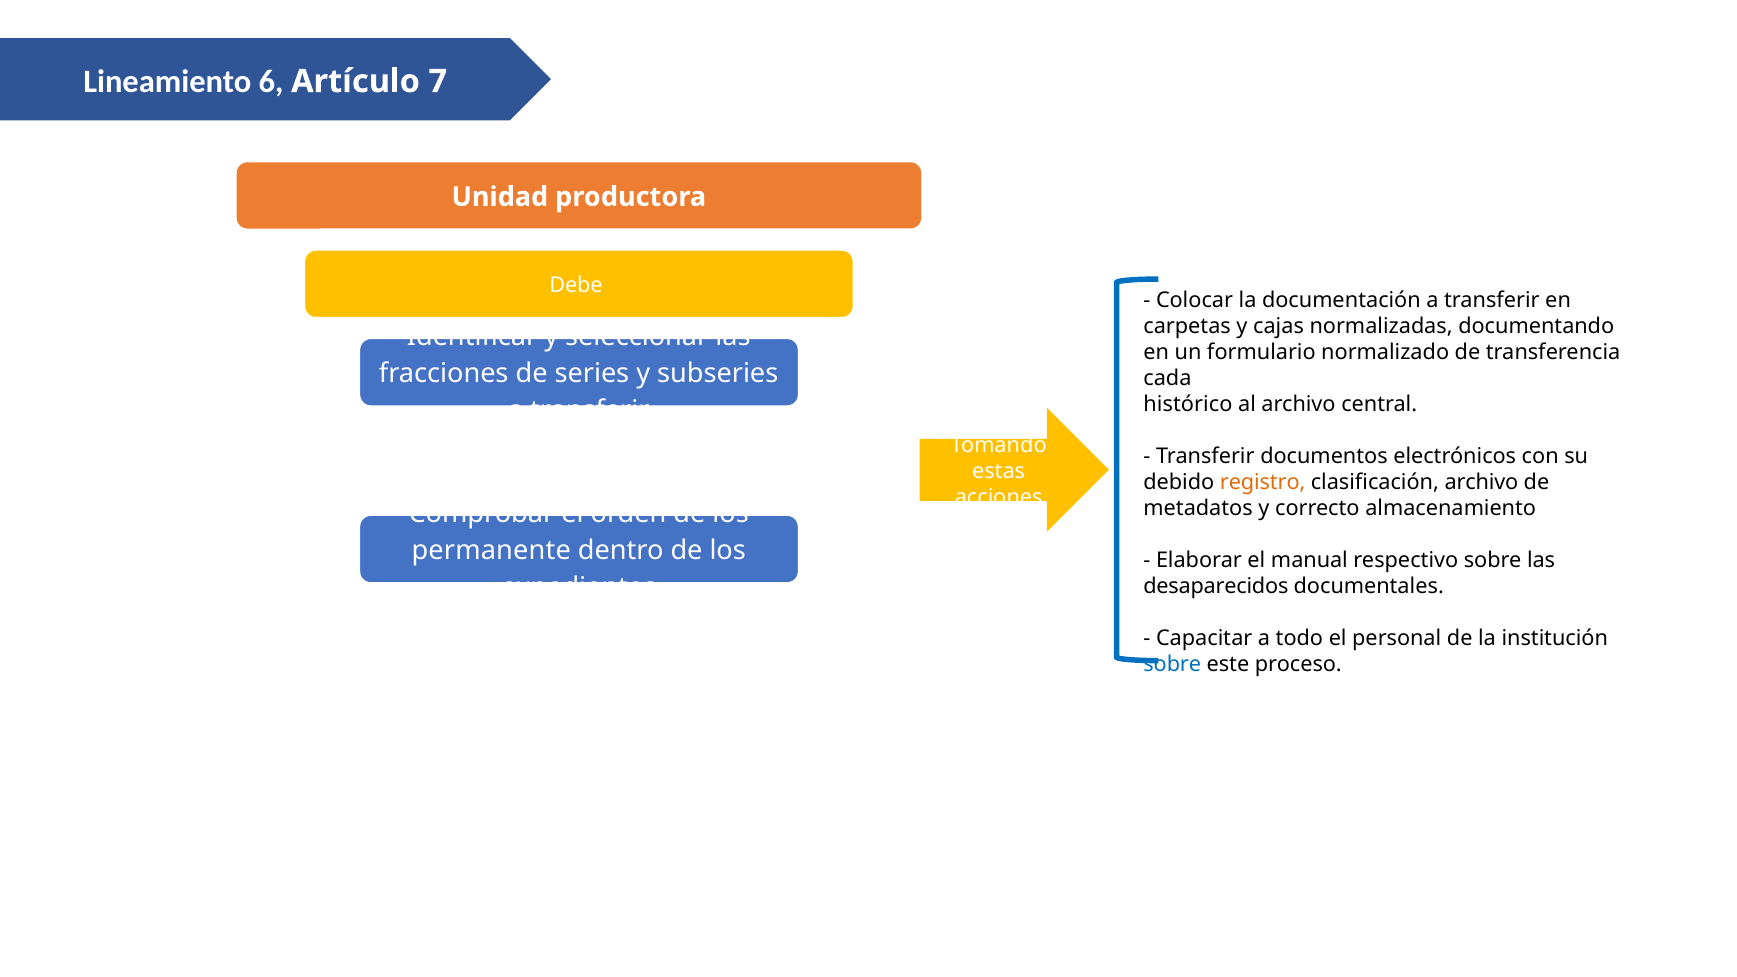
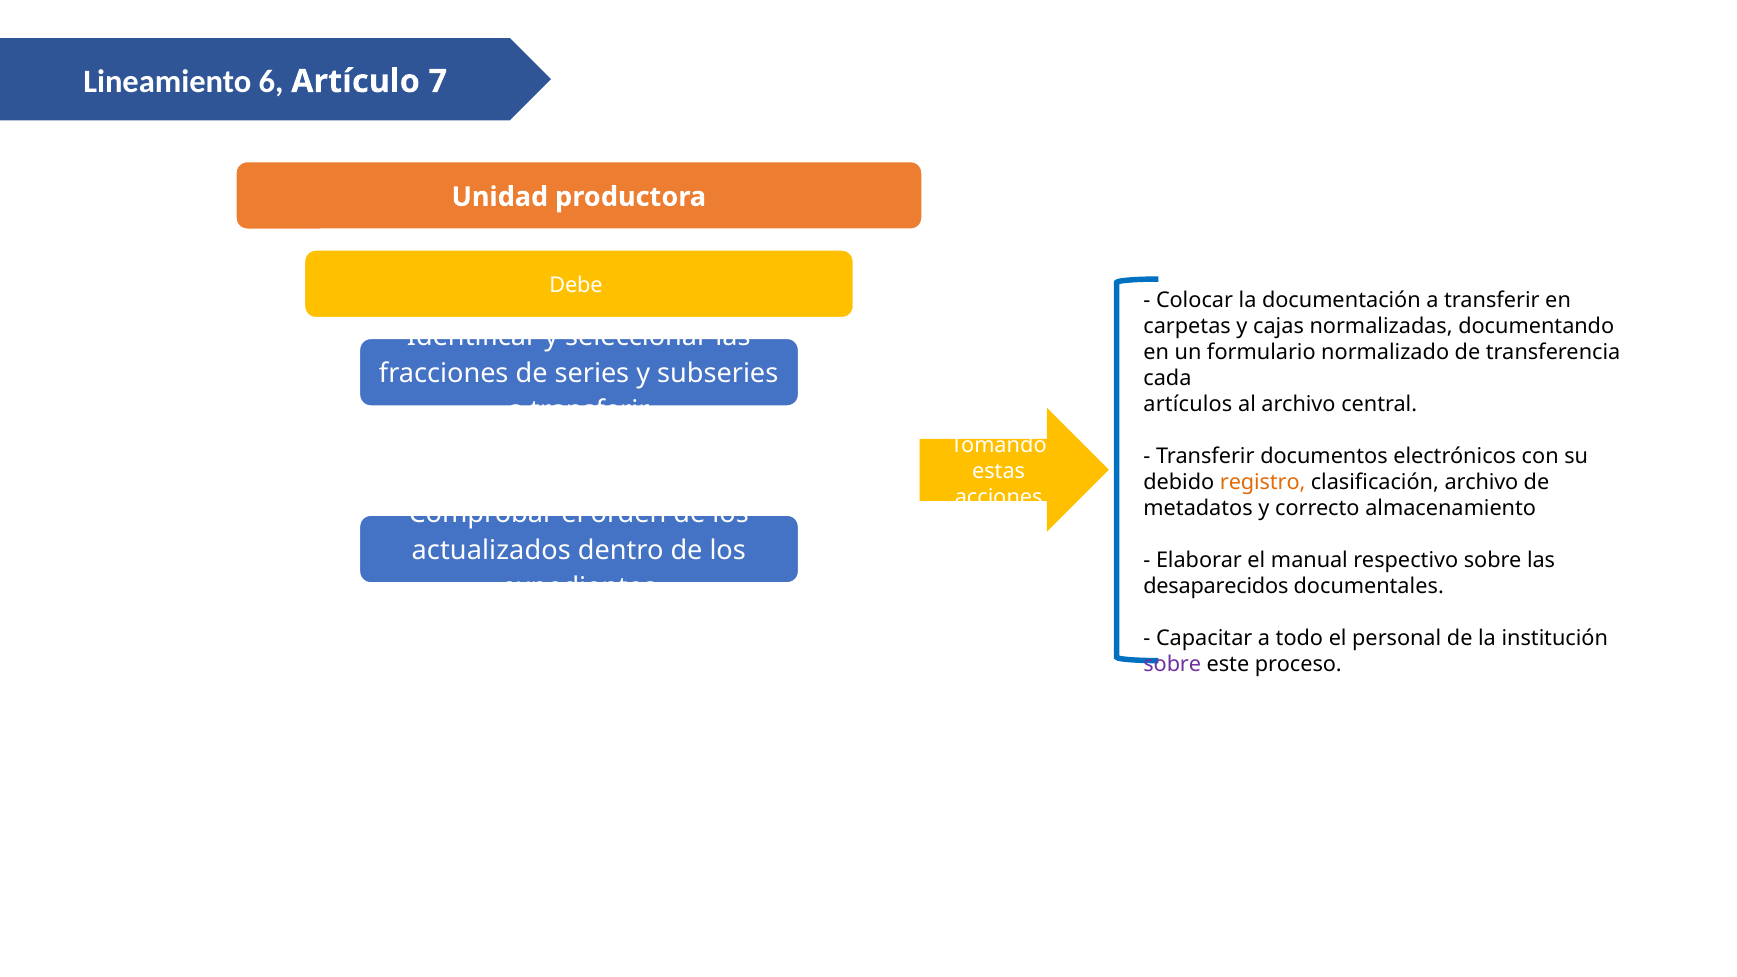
histórico: histórico -> artículos (1188, 404)
permanente: permanente -> actualizados (491, 551)
sobre colour: blue -> purple (1172, 665)
